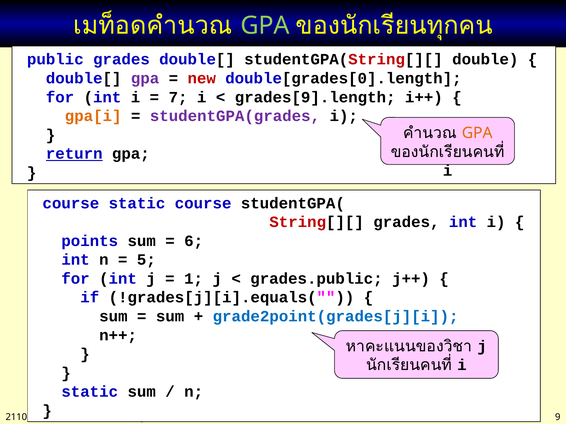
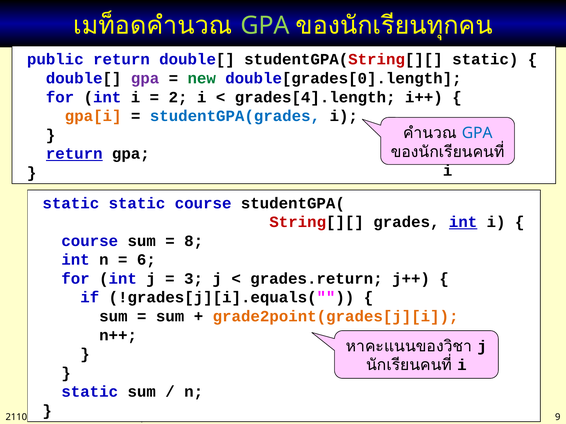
public grades: grades -> return (121, 60)
studentGPA(String[][ double: double -> static (485, 60)
new colour: red -> green (202, 78)
7: 7 -> 2 (178, 97)
grades[9].length: grades[9].length -> grades[4].length (315, 97)
studentGPA(grades colour: purple -> blue (235, 116)
GPA colour: orange -> blue (477, 133)
course: course -> static (71, 203)
int underline: none -> present (463, 222)
points: points -> course (90, 241)
6: 6 -> 8 (194, 241)
5: 5 -> 6 (146, 260)
1: 1 -> 3 (194, 279)
grades.public: grades.public -> grades.return (316, 279)
grade2point(grades[j][i colour: blue -> orange (336, 317)
